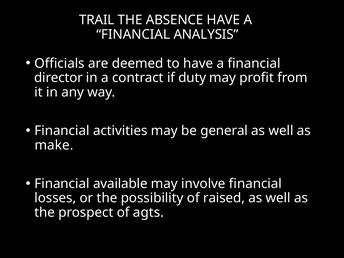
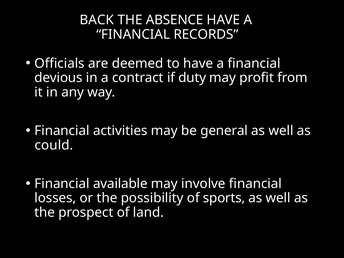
TRAIL: TRAIL -> BACK (97, 20)
ANALYSIS: ANALYSIS -> RECORDS (206, 34)
director: director -> devious (58, 78)
make: make -> could (54, 145)
raised: raised -> sports (224, 198)
agts: agts -> land (148, 213)
